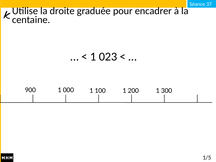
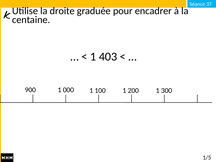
023: 023 -> 403 (108, 57)
